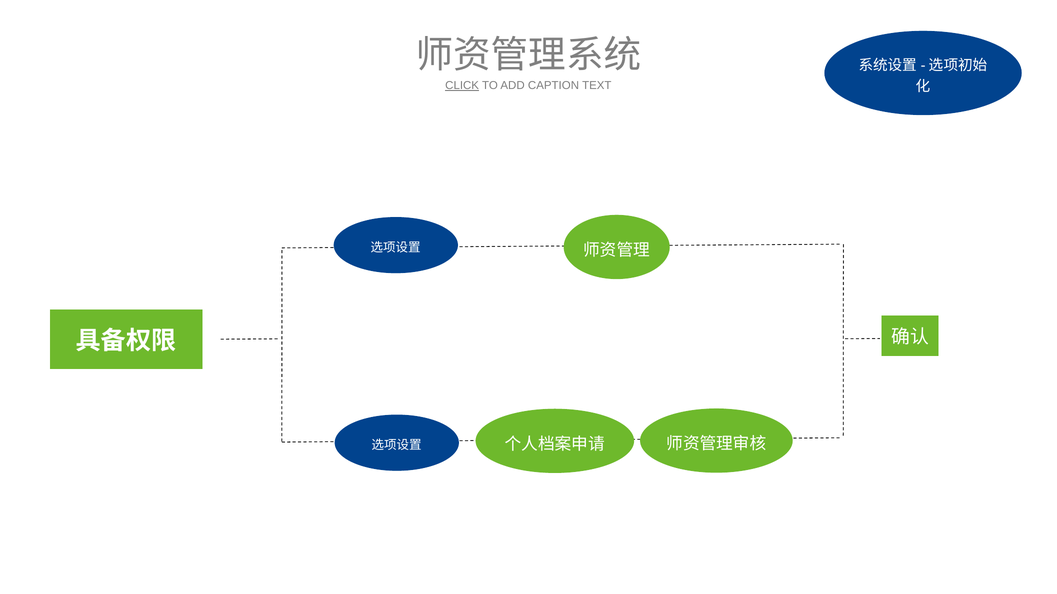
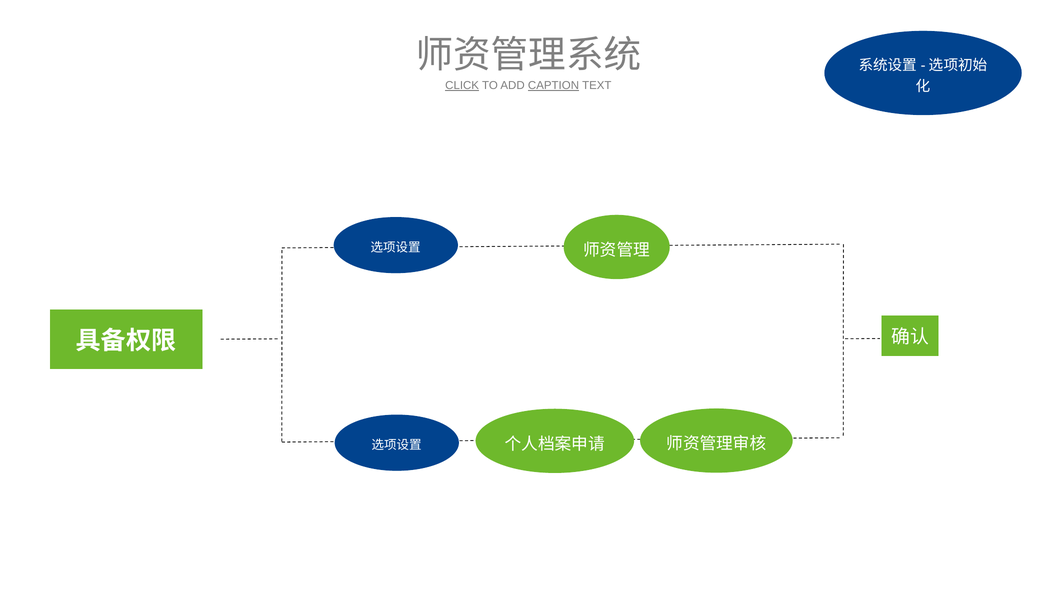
CAPTION underline: none -> present (554, 86)
